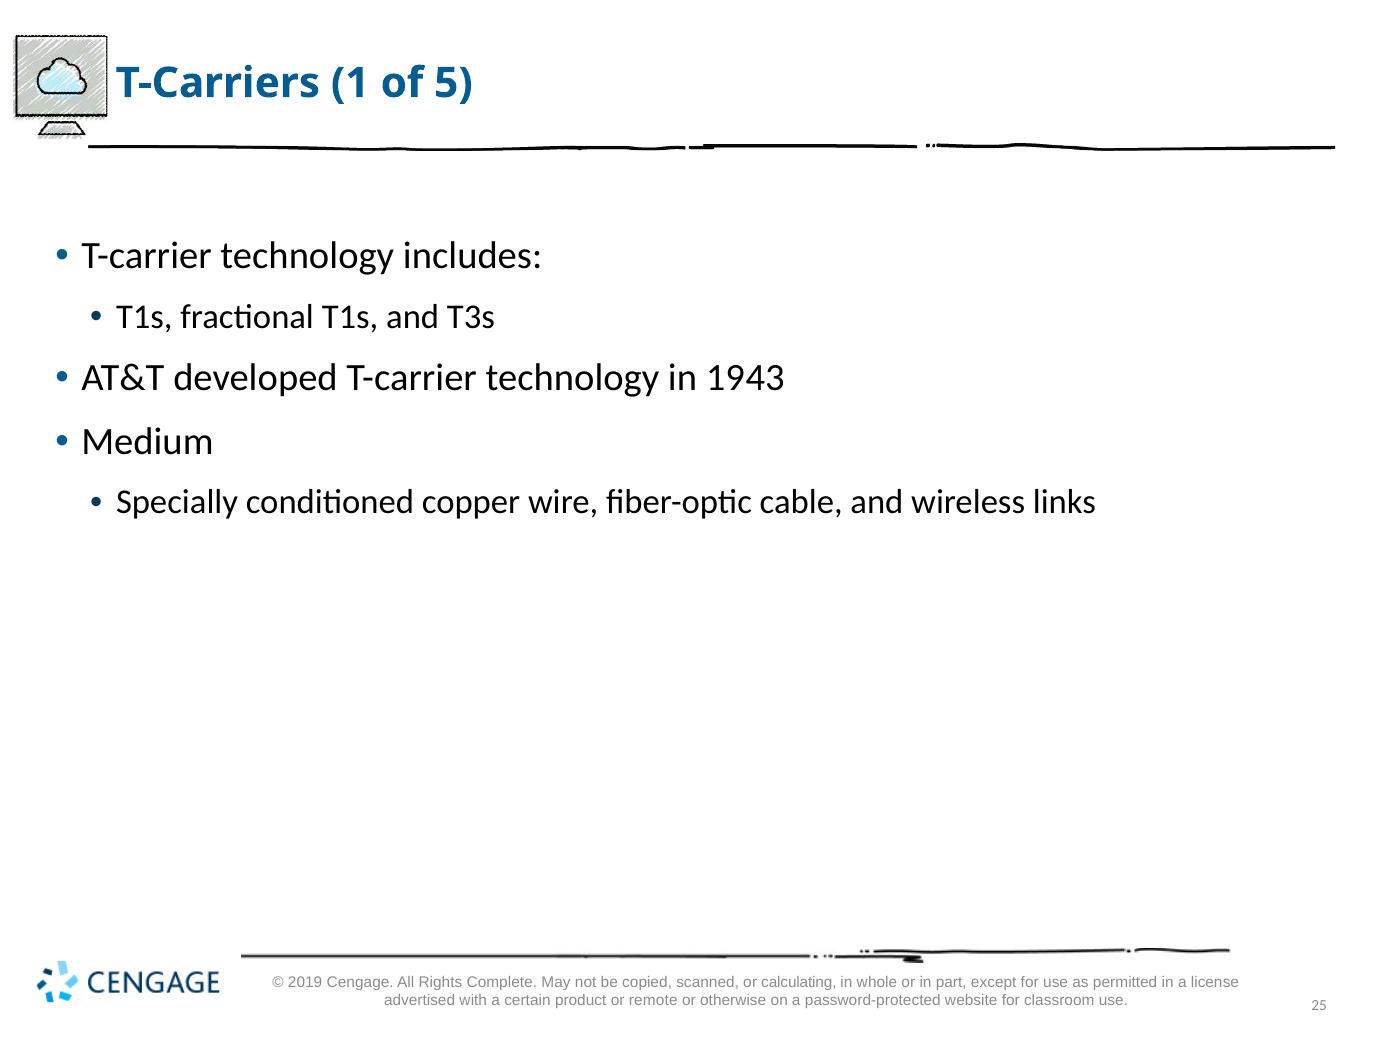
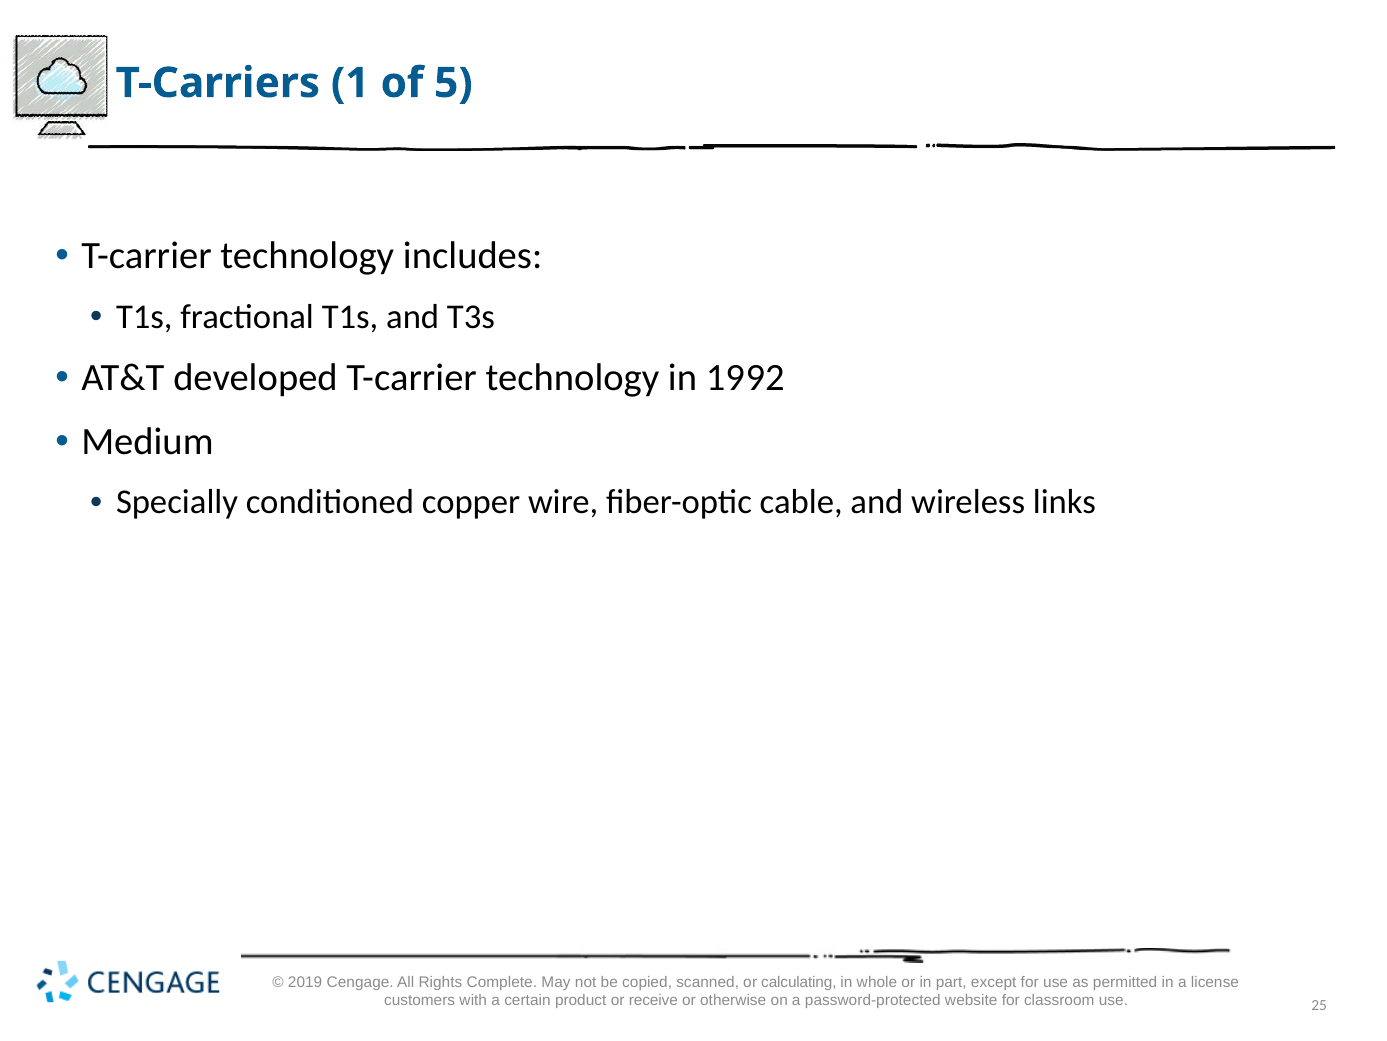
43: 43 -> 92 (765, 378)
advertised: advertised -> customers (420, 1000)
remote: remote -> receive (653, 1000)
